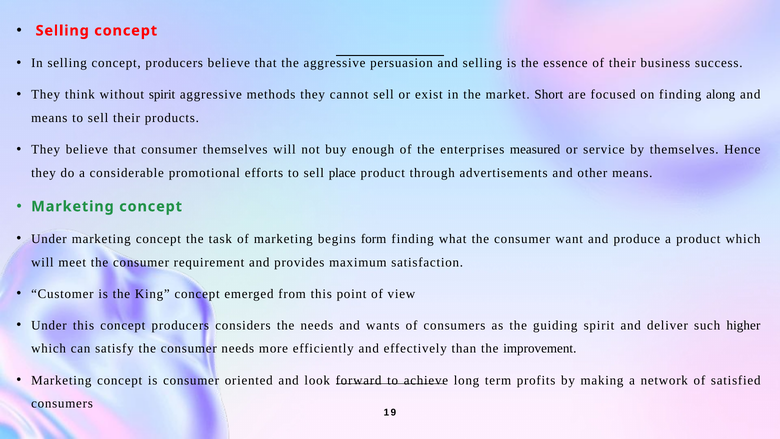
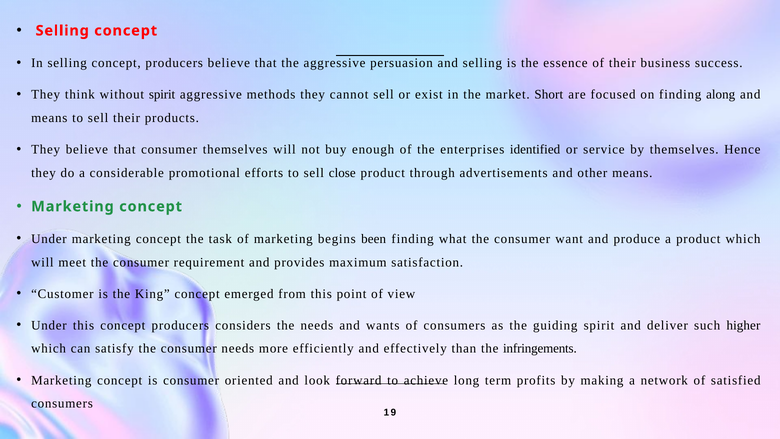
measured: measured -> identified (535, 149)
place: place -> close (342, 173)
form: form -> been (374, 239)
improvement: improvement -> infringements (540, 349)
